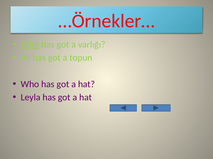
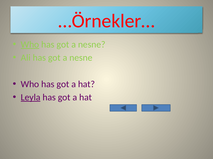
varlığı: varlığı -> nesne (92, 45)
topun: topun -> nesne (81, 58)
Leyla underline: none -> present (31, 98)
